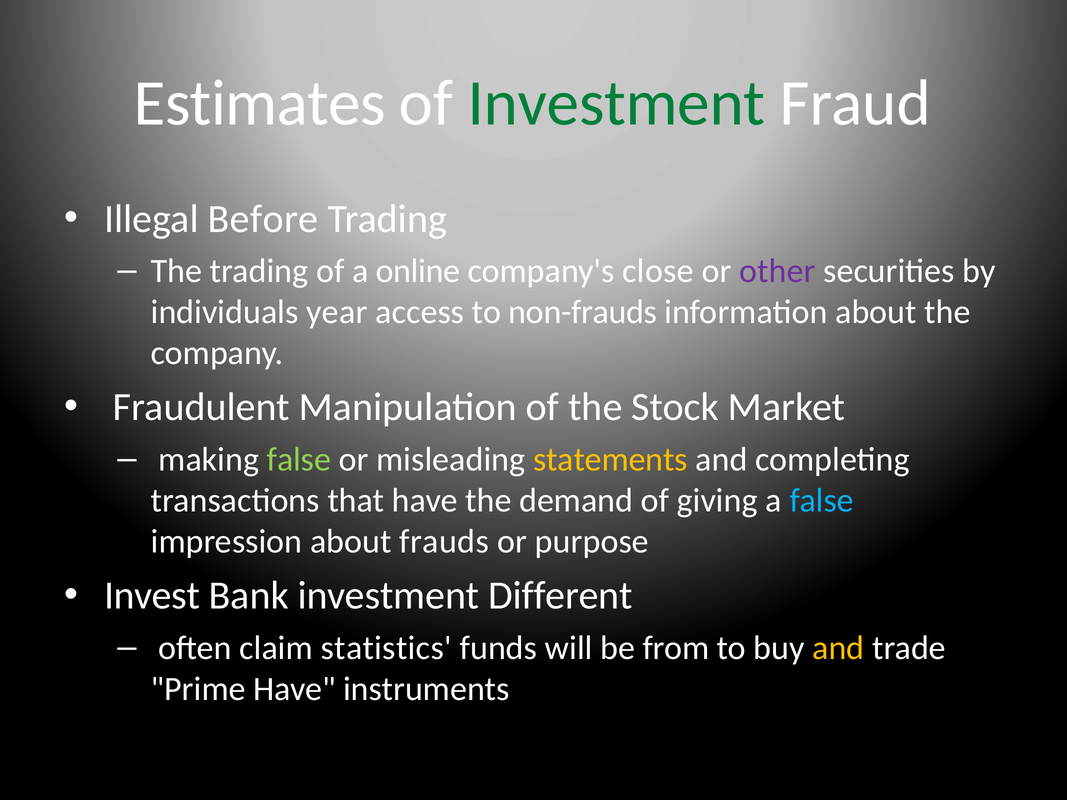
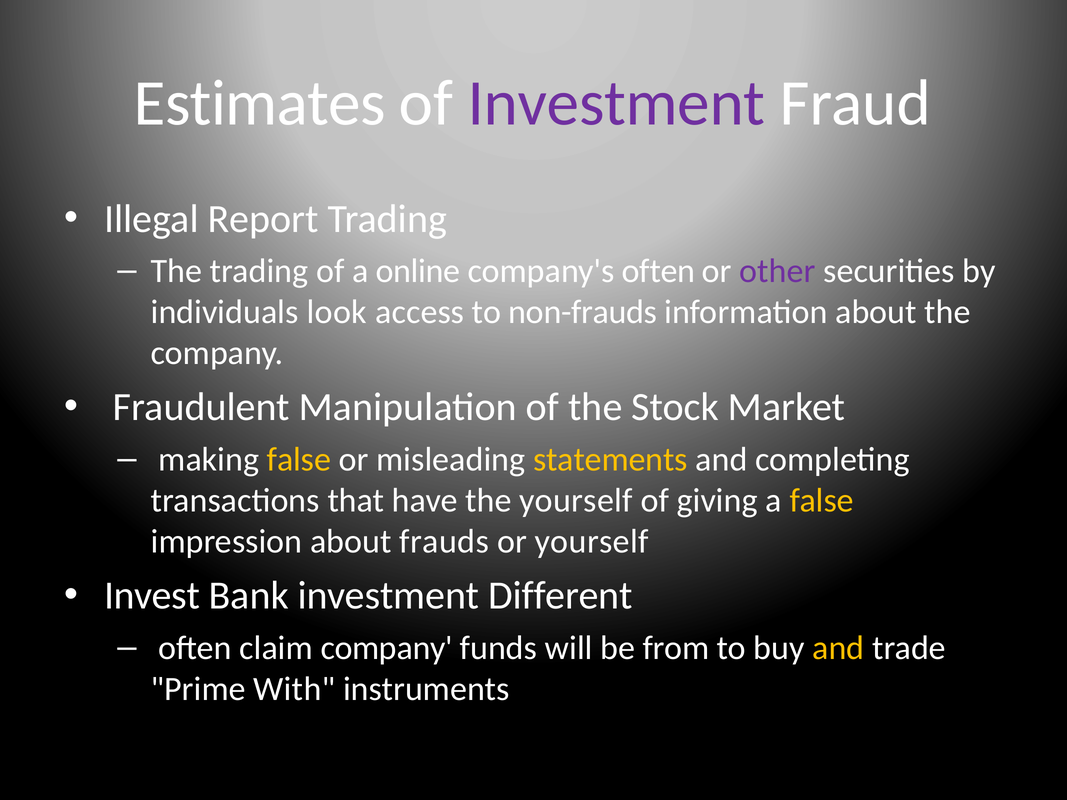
Investment colour: green -> purple (617, 103)
Before: Before -> Report (263, 219)
company's close: close -> often (658, 271)
year: year -> look (337, 312)
false colour: light green -> yellow (299, 460)
the demand: demand -> yourself (576, 501)
false colour: light blue -> yellow (822, 501)
or purpose: purpose -> yourself (592, 541)
claim statistics: statistics -> company (387, 648)
Prime Have: Have -> With (294, 689)
